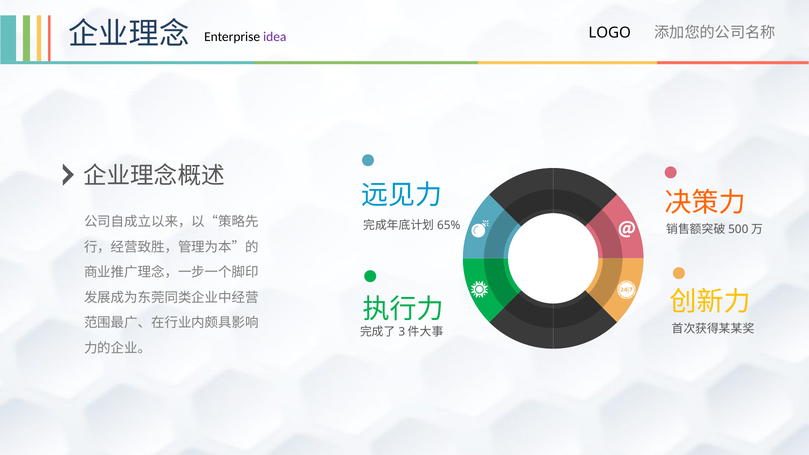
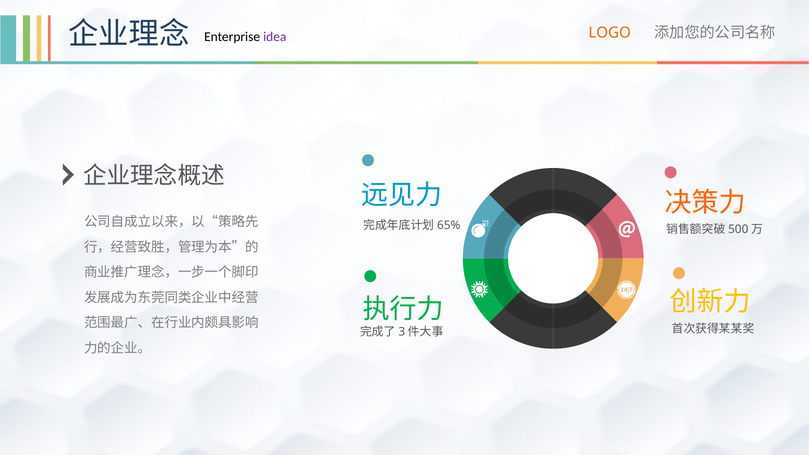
LOGO colour: black -> orange (610, 33)
